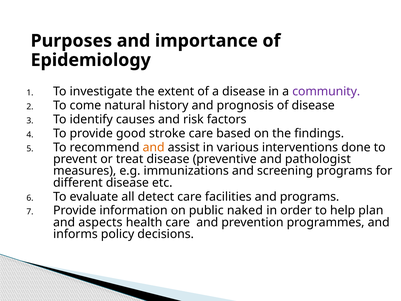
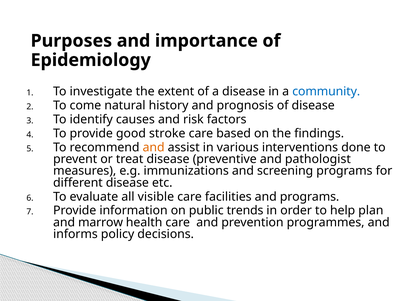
community colour: purple -> blue (326, 91)
detect: detect -> visible (156, 196)
naked: naked -> trends (245, 210)
aspects: aspects -> marrow (101, 222)
